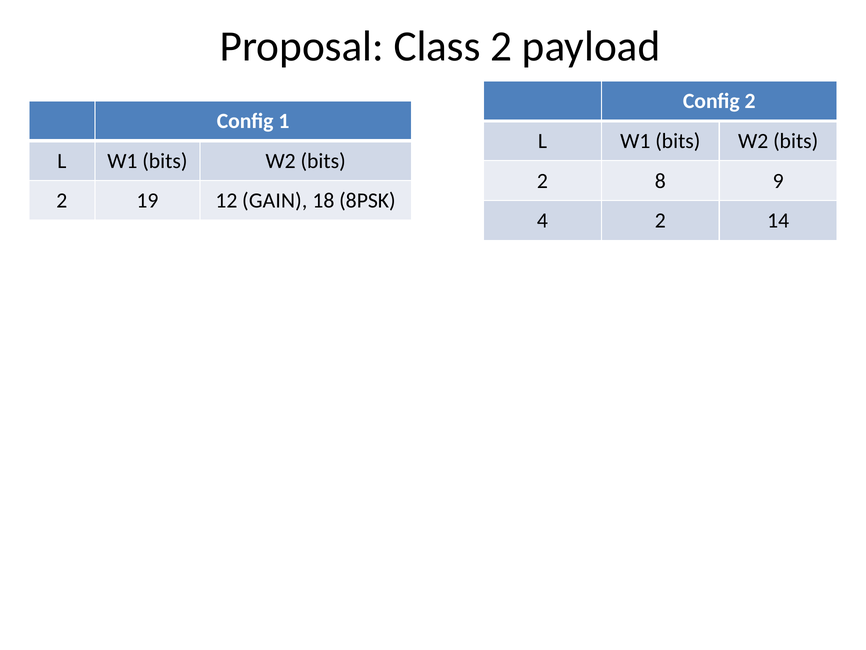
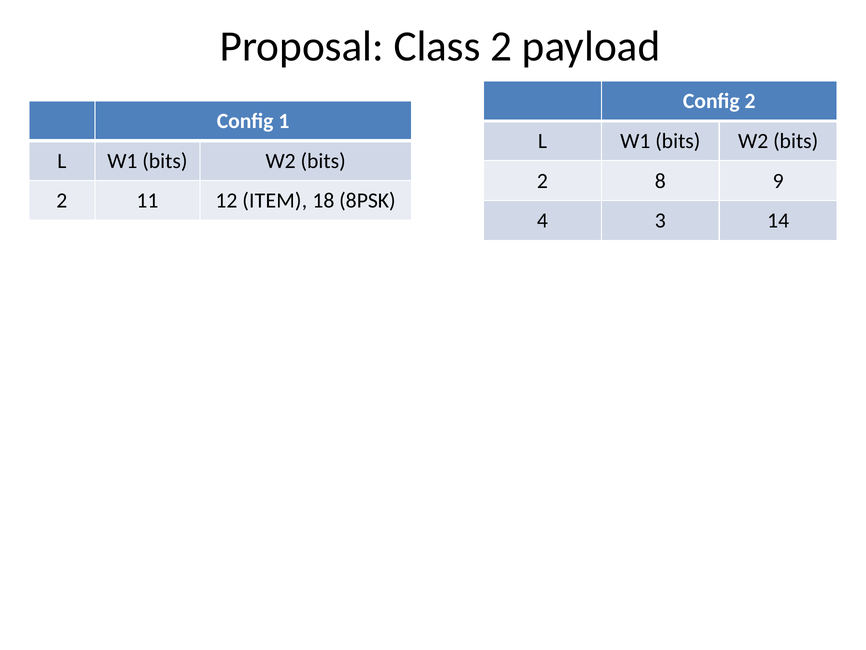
19: 19 -> 11 (147, 200)
GAIN: GAIN -> ITEM (275, 200)
4 2: 2 -> 3 (660, 221)
